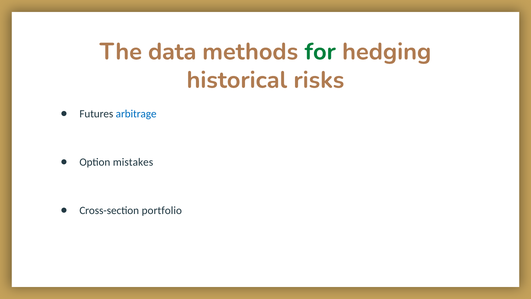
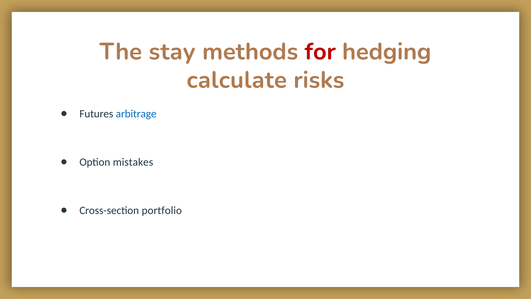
data: data -> stay (172, 52)
for colour: green -> red (320, 52)
historical: historical -> calculate (237, 80)
